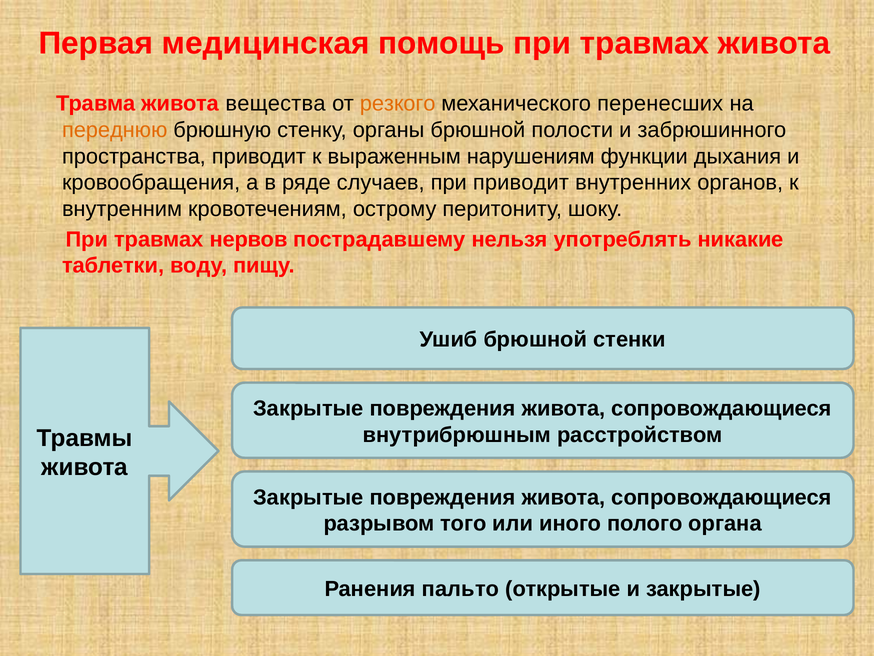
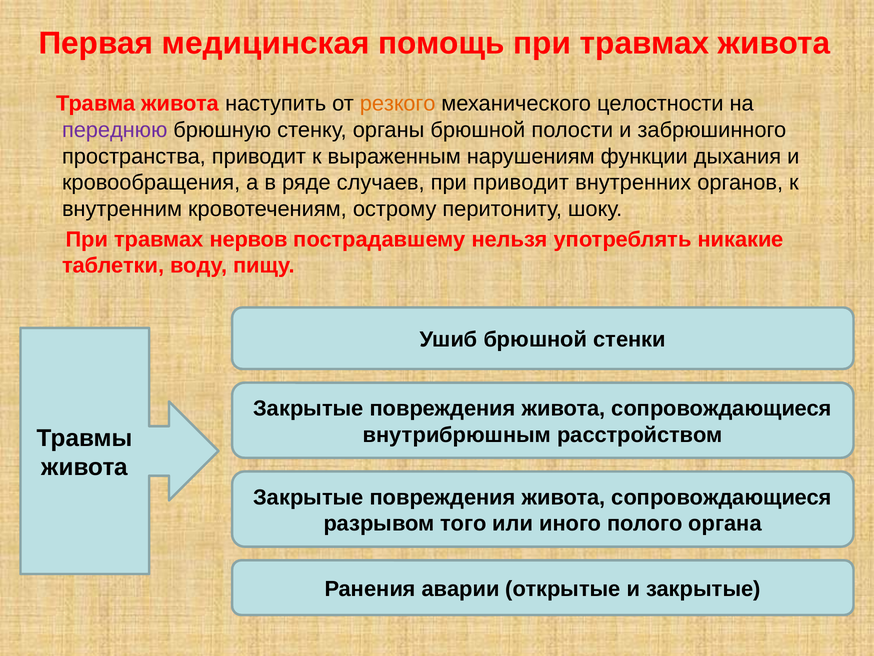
вещества: вещества -> наступить (276, 103)
перенесших: перенесших -> целостности (660, 103)
переднюю colour: orange -> purple (115, 130)
пальто: пальто -> аварии (461, 589)
